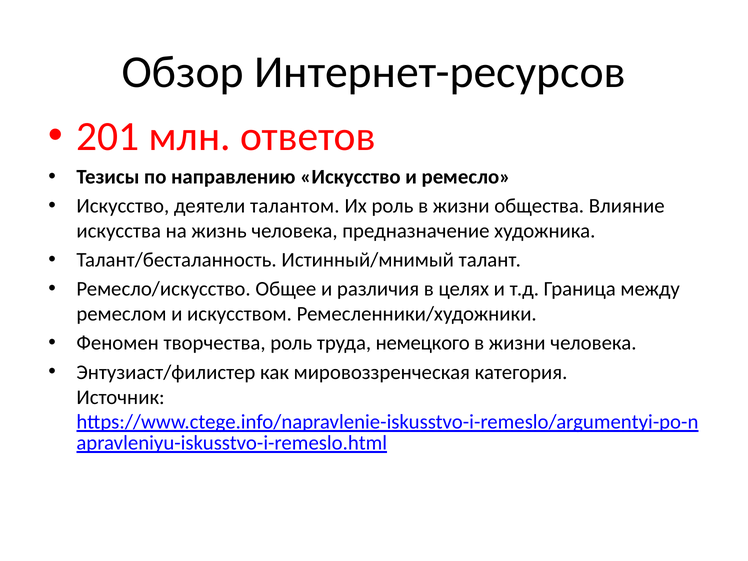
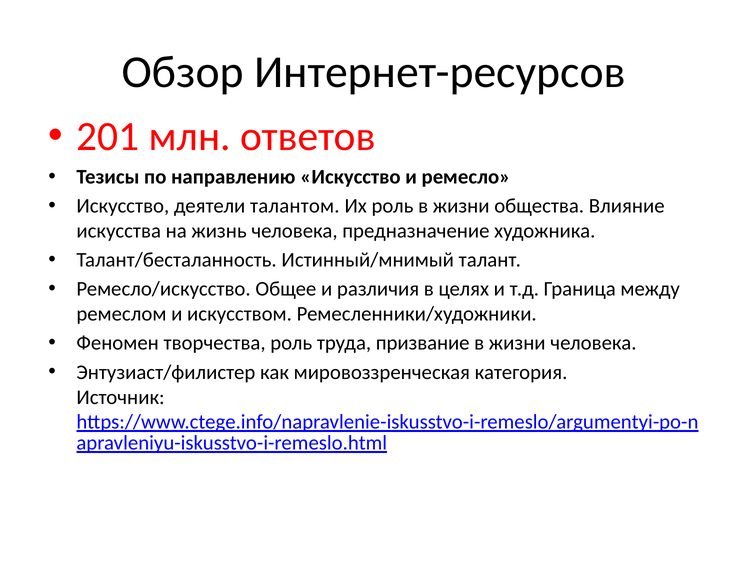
немецкого: немецкого -> призвание (423, 343)
